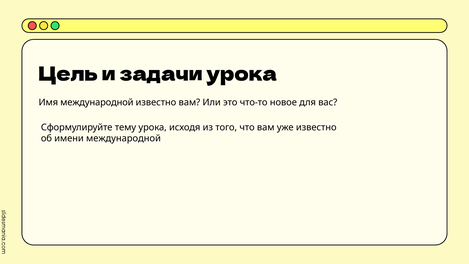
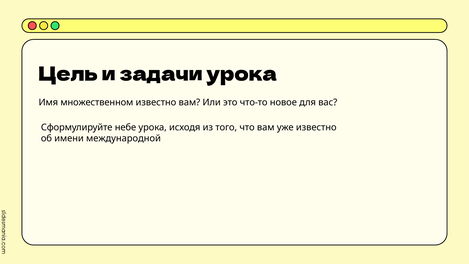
Имя международной: международной -> множественном (97, 102)
тему: тему -> небе (125, 127)
